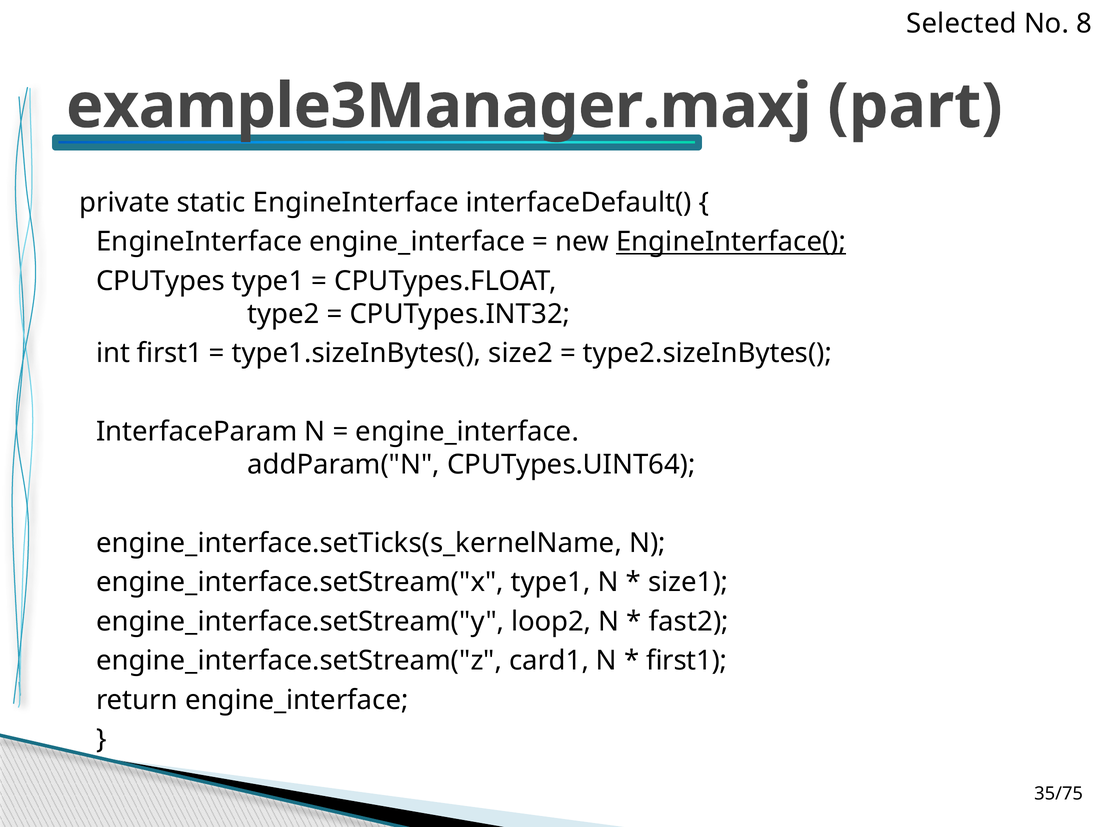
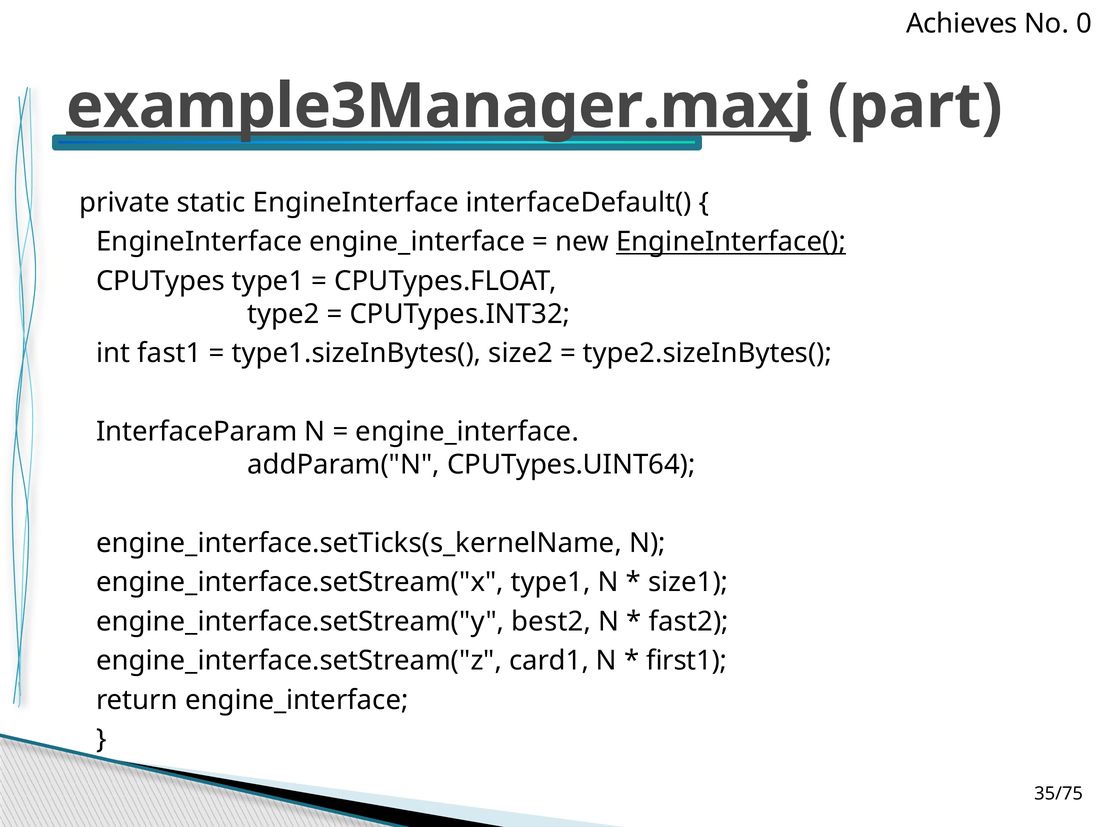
Selected: Selected -> Achieves (962, 24)
8: 8 -> 0 (1084, 24)
example3Manager.maxj underline: none -> present (439, 106)
int first1: first1 -> fast1 (170, 353)
loop2: loop2 -> best2 (551, 622)
